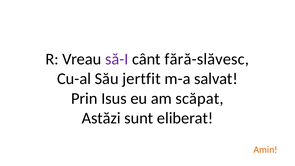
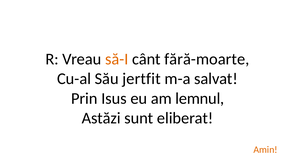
să-I colour: purple -> orange (117, 59)
fără-slăvesc: fără-slăvesc -> fără-moarte (207, 59)
scăpat: scăpat -> lemnul (200, 98)
